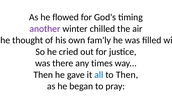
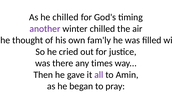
he flowed: flowed -> chilled (66, 17)
all colour: blue -> purple (99, 75)
to Then: Then -> Amin (127, 75)
